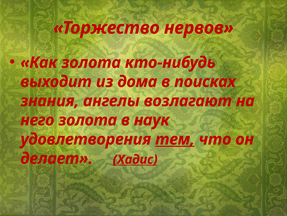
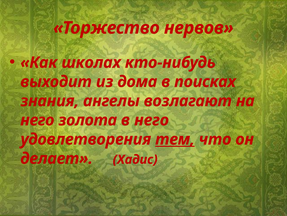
Как золота: золота -> школах (91, 62)
в наук: наук -> него (152, 120)
Хадис underline: present -> none (135, 159)
